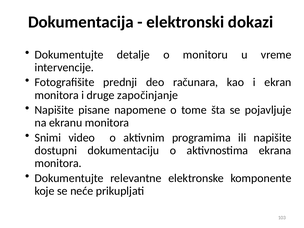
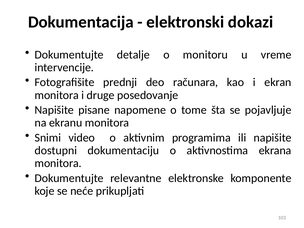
započinjanje: započinjanje -> posedovanje (148, 95)
